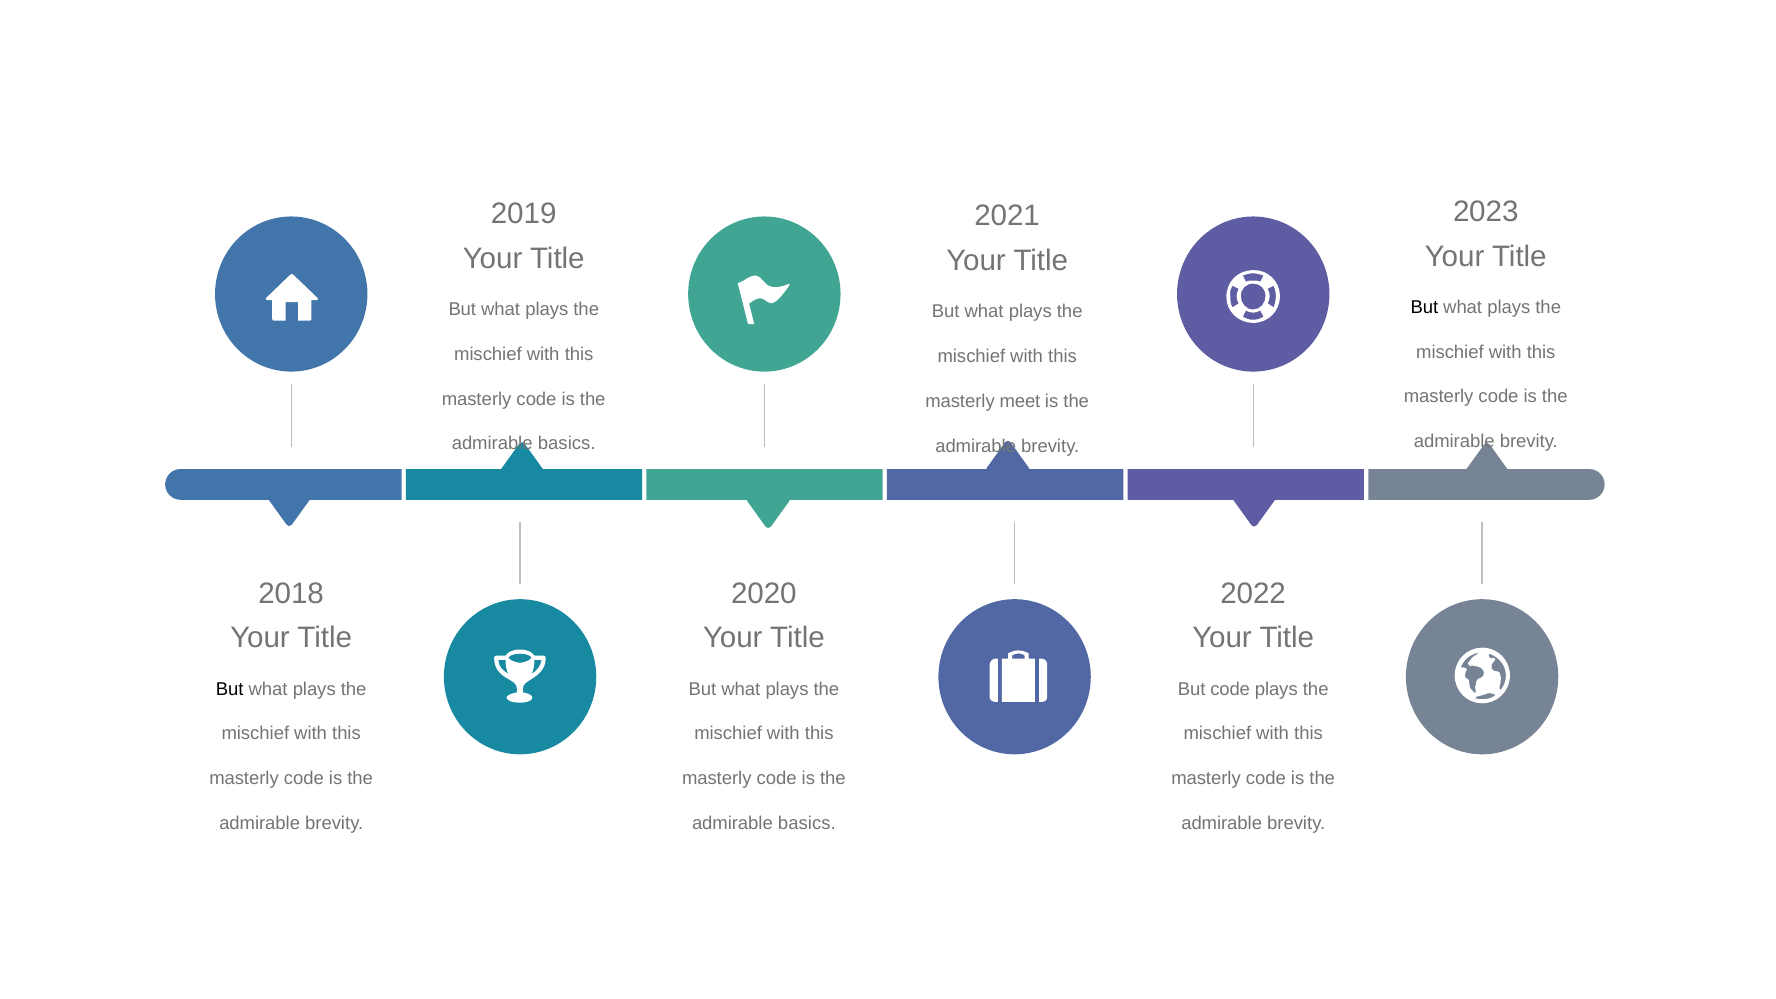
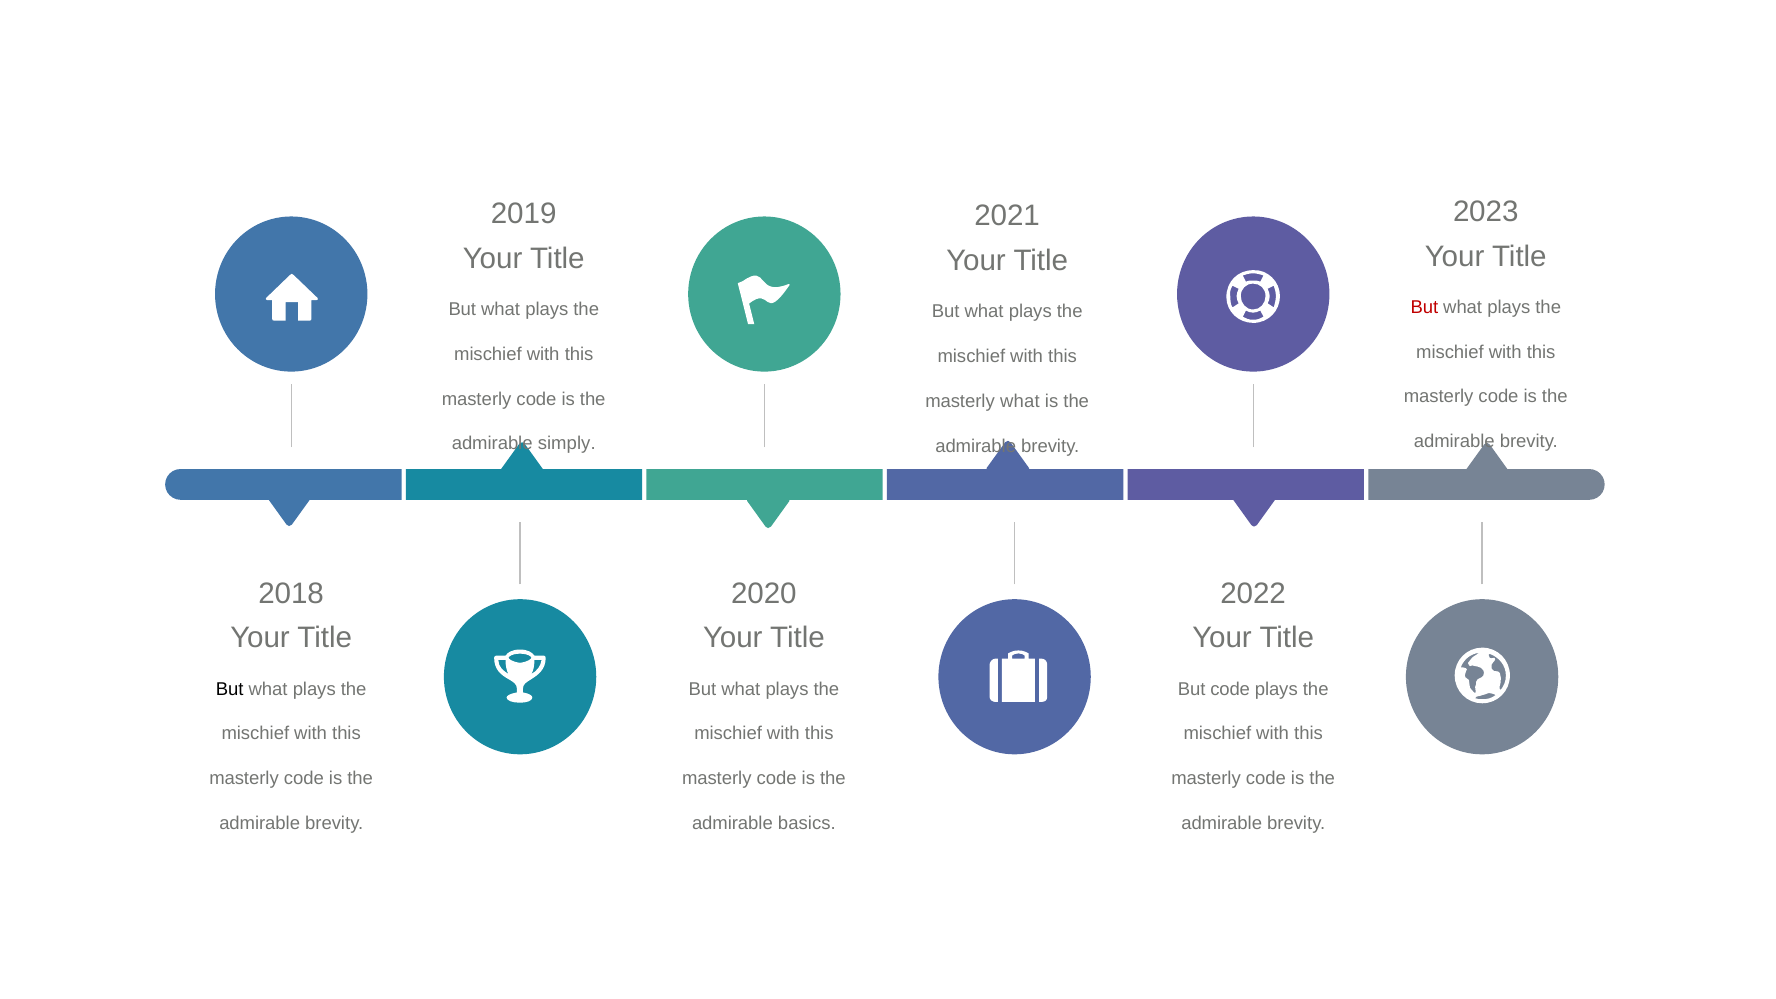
But colour: black -> red (1424, 307)
masterly meet: meet -> what (1020, 401)
basics: basics -> simply (567, 444)
